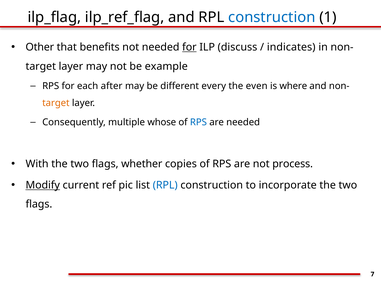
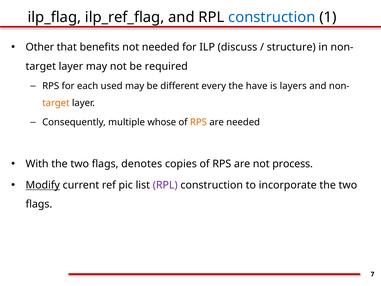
for underline: present -> none (189, 47)
indicates: indicates -> structure (291, 47)
example: example -> required (166, 66)
after: after -> used (112, 86)
even: even -> have (257, 86)
where: where -> layers (293, 86)
RPS colour: blue -> orange (198, 122)
whether: whether -> denotes (142, 164)
RPL colour: blue -> purple (165, 185)
